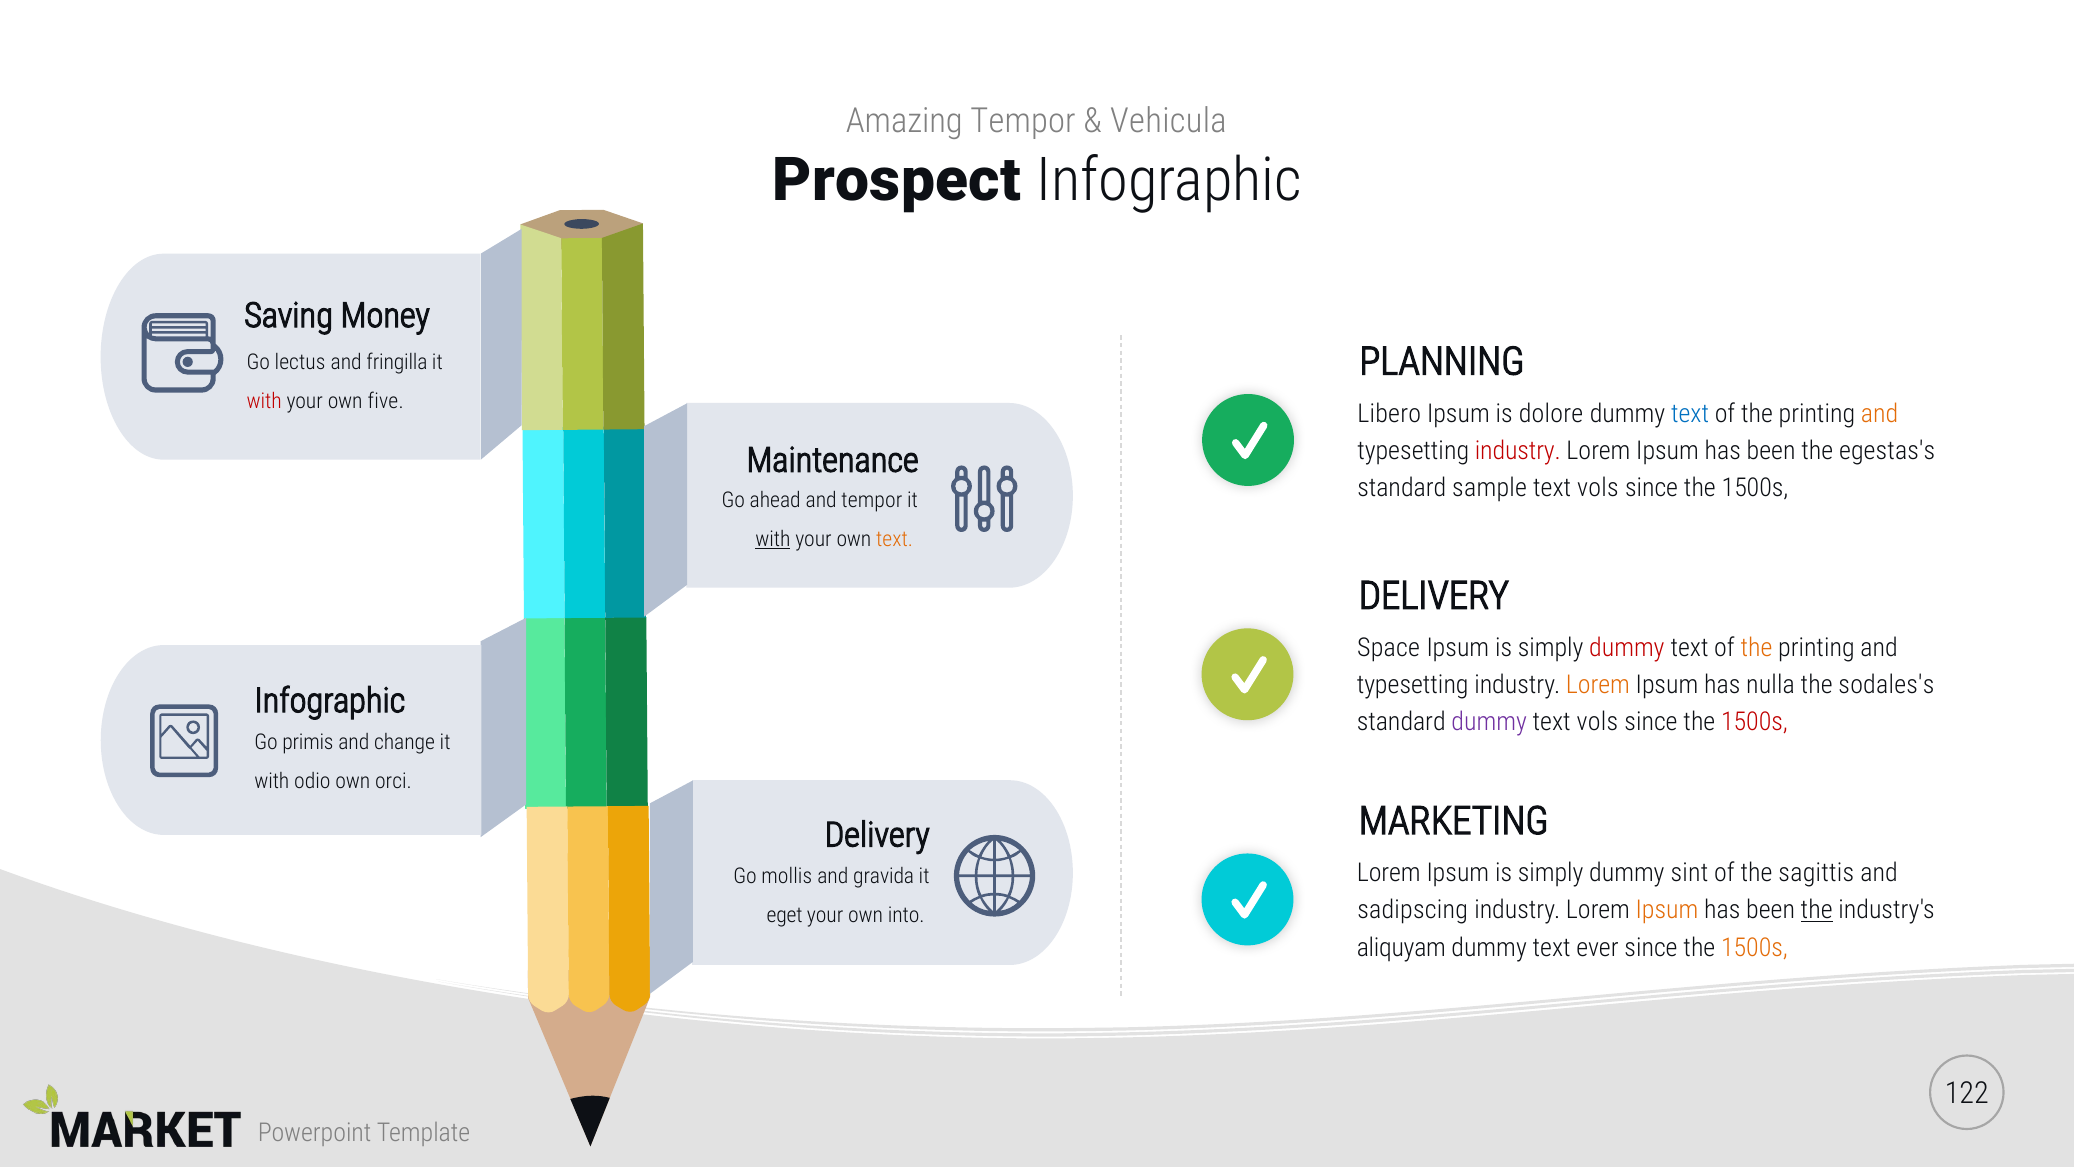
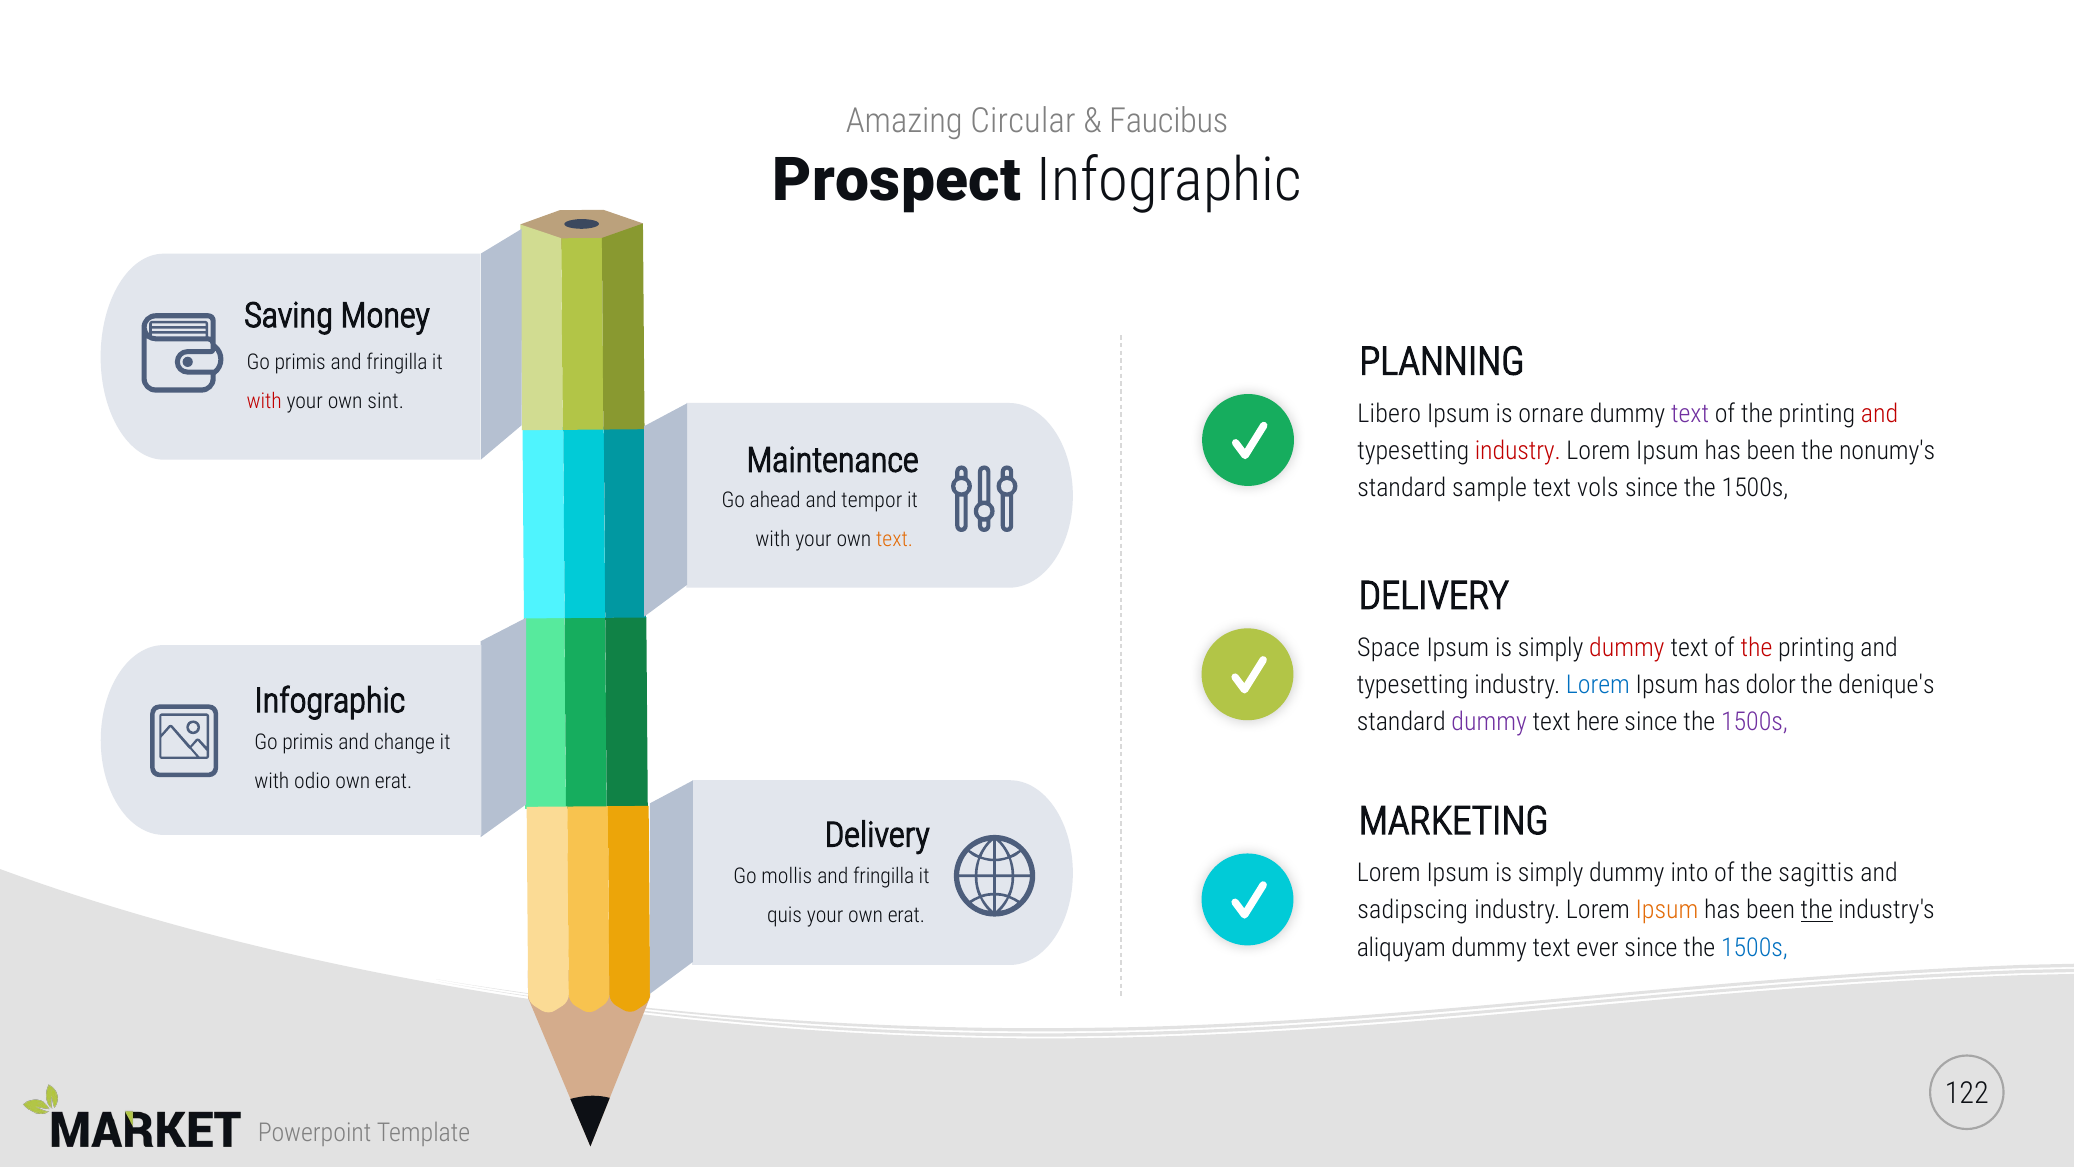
Amazing Tempor: Tempor -> Circular (1023, 121)
Vehicula: Vehicula -> Faucibus (1169, 121)
lectus: lectus -> primis (300, 362)
five: five -> sint (386, 401)
dolore: dolore -> ornare (1551, 413)
text colour: blue -> purple (1690, 413)
and colour: orange -> red (1880, 413)
egestas's: egestas's -> nonumy's (1887, 451)
with underline: present -> none (773, 539)
the colour: orange -> red (1756, 648)
Lorem colour: orange -> blue (1598, 685)
nulla: nulla -> dolor (1771, 685)
sodales's: sodales's -> denique's (1887, 685)
vols: vols -> here (1598, 722)
1500s colour: red -> purple (1754, 722)
orci: orci -> erat (394, 781)
sint: sint -> into (1690, 873)
gravida: gravida -> fringilla (884, 877)
eget: eget -> quis (785, 916)
your own into: into -> erat (906, 916)
1500s colour: orange -> blue (1754, 947)
